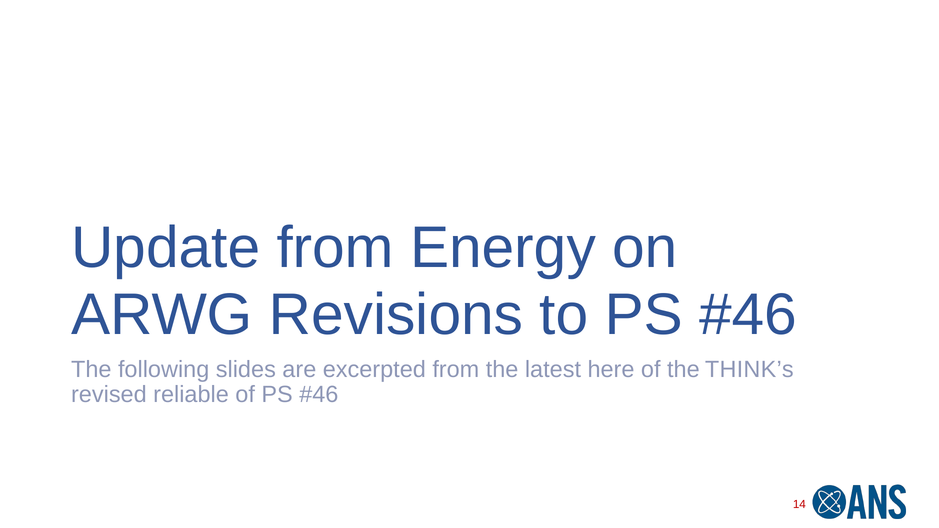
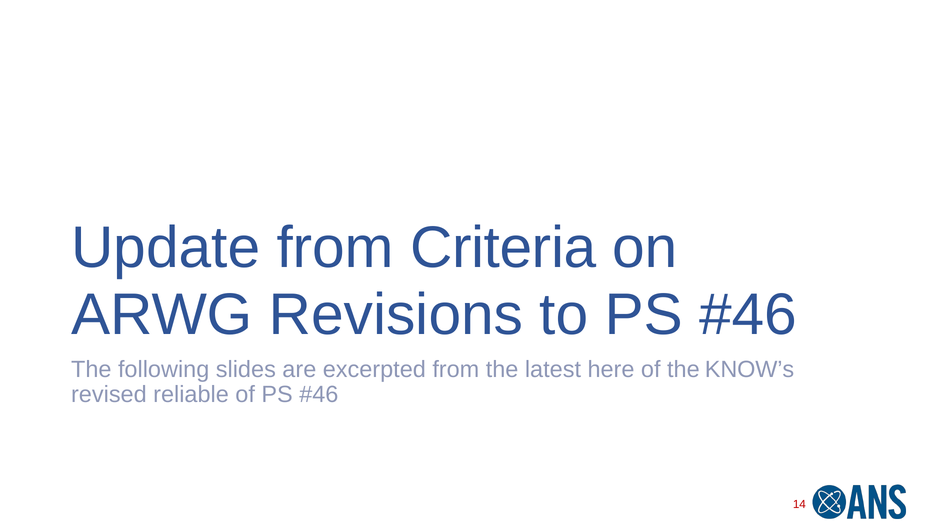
Energy: Energy -> Criteria (503, 248)
THINK’s: THINK’s -> KNOW’s (750, 370)
